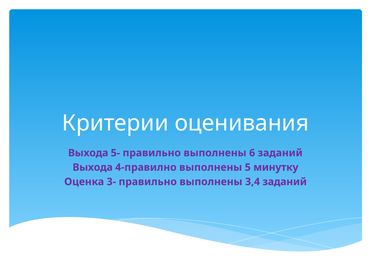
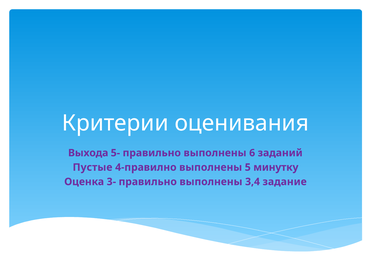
Выхода: Выхода -> Пустые (93, 167)
3,4 заданий: заданий -> задание (285, 182)
